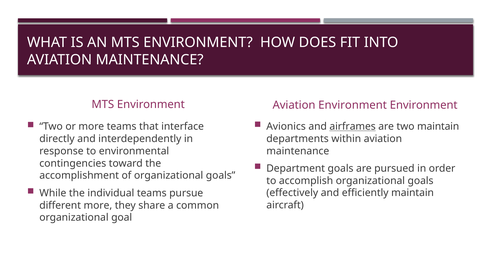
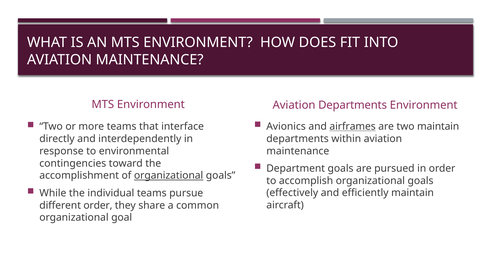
Aviation Environment: Environment -> Departments (353, 105)
organizational underline: none -> present (169, 176)
different more: more -> order (98, 205)
